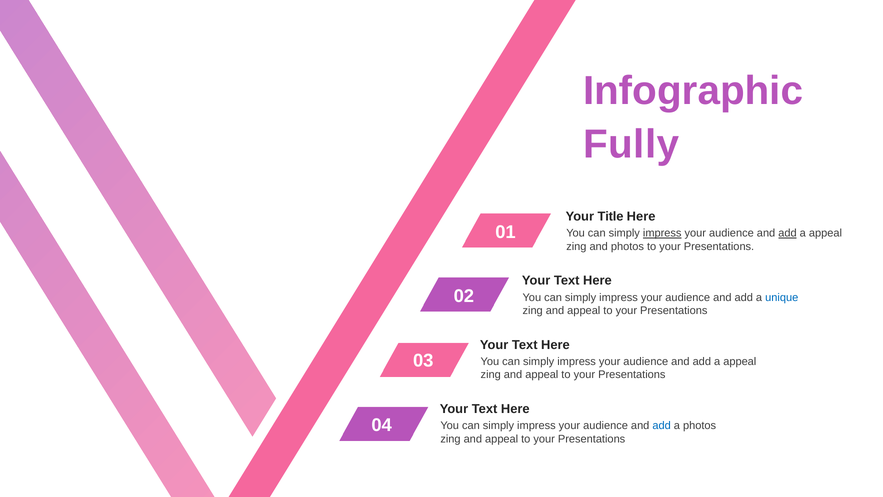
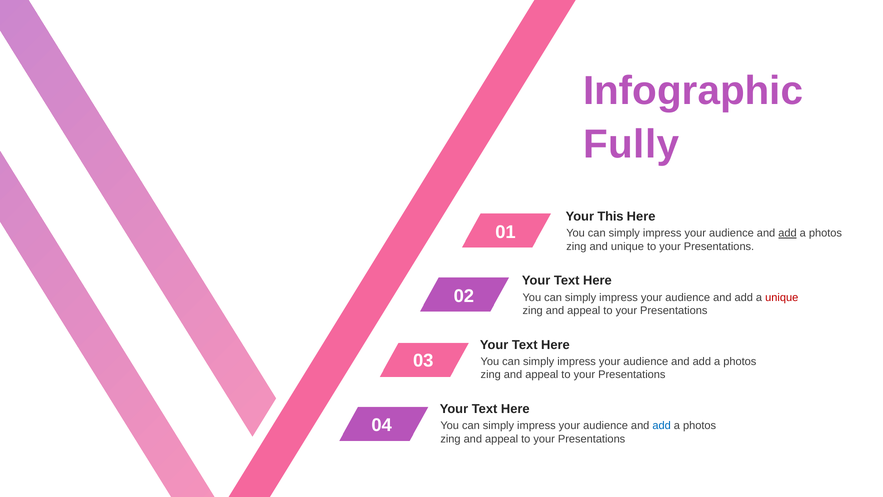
Title: Title -> This (610, 216)
impress underline: present -> none (662, 233)
appeal: appeal -> photos (825, 233)
and photos: photos -> unique (627, 246)
unique colour: blue -> red (782, 297)
appeal: appeal -> photos (740, 361)
